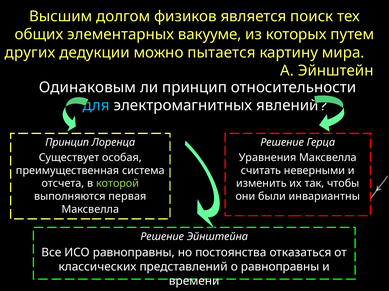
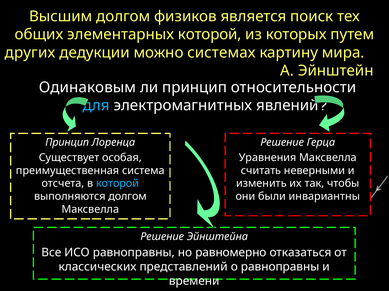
элементарных вакууме: вакууме -> которой (210, 35)
пытается: пытается -> системах (221, 53)
которой colour: light green -> light blue (118, 184)
выполняются первая: первая -> долгом (127, 197)
постоянства: постоянства -> равномерно (231, 253)
